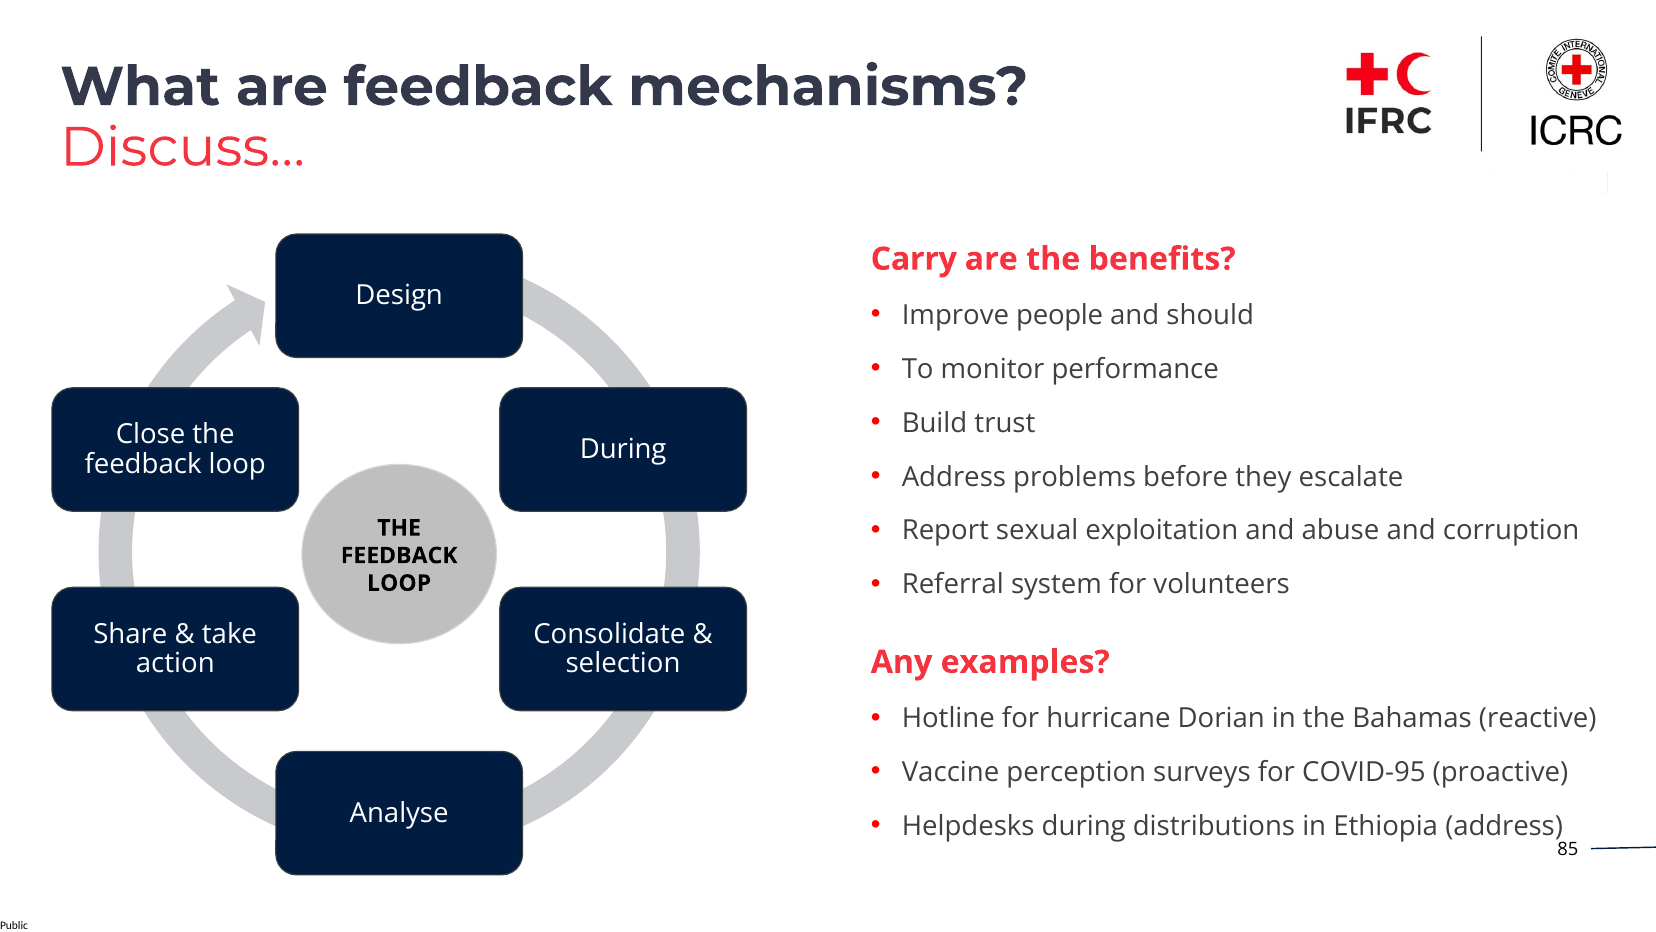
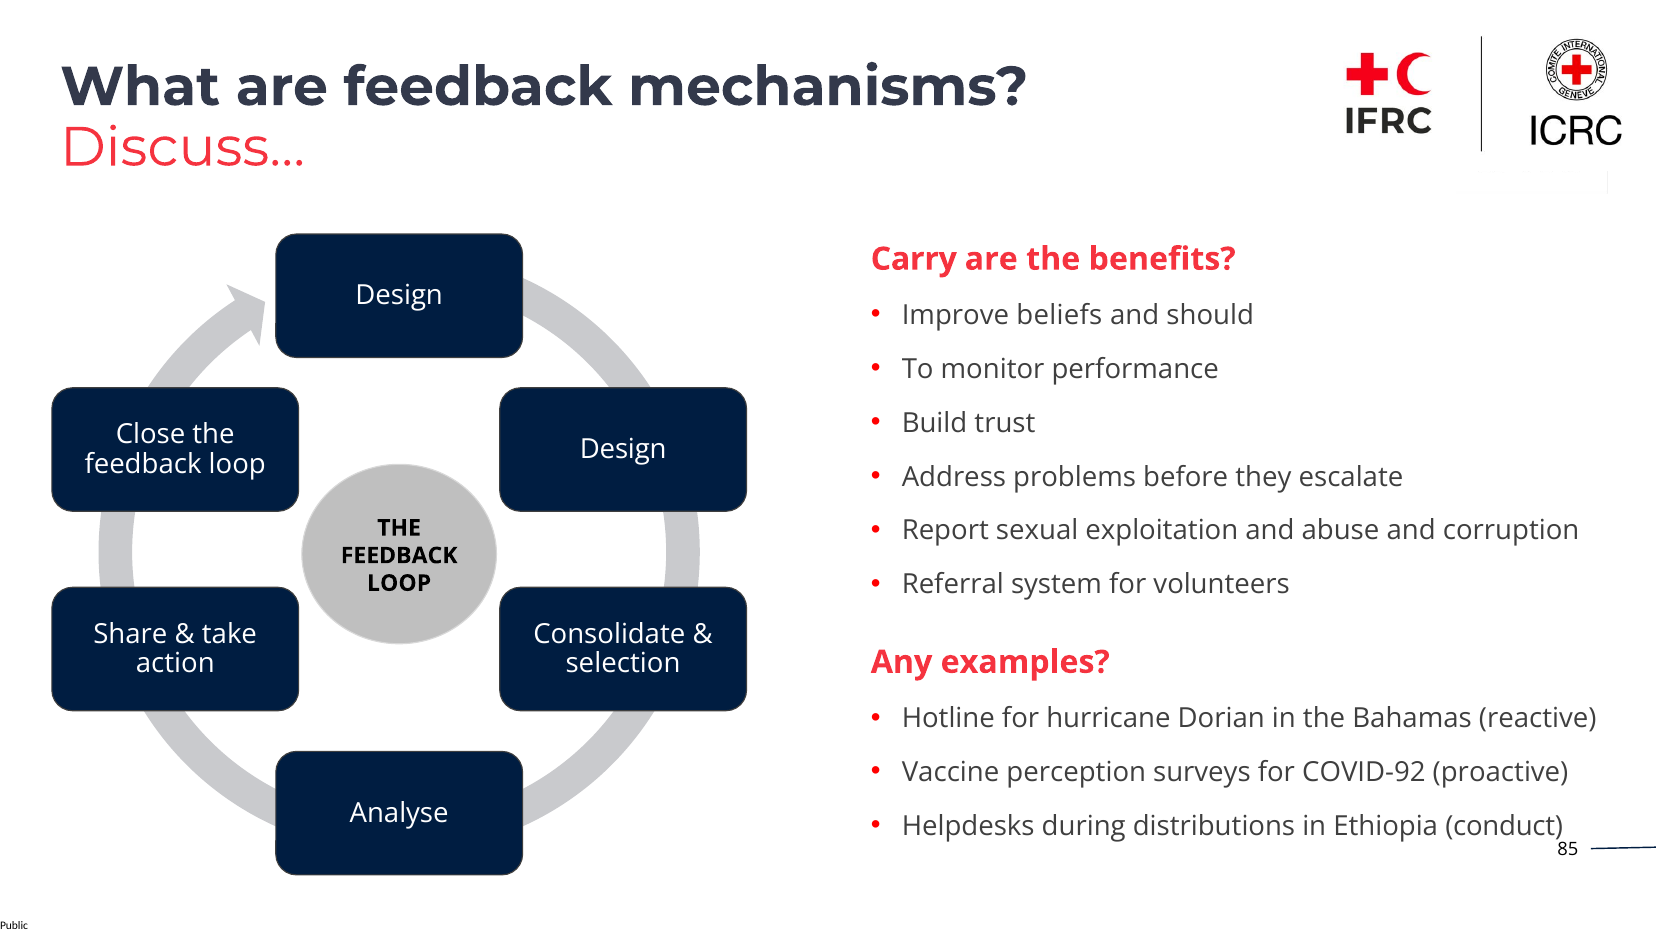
people: people -> beliefs (1059, 315)
During: During -> Design (623, 449)
COVID-95: COVID-95 -> COVID-92 (1364, 772)
Ethiopia address: address -> conduct (1504, 826)
